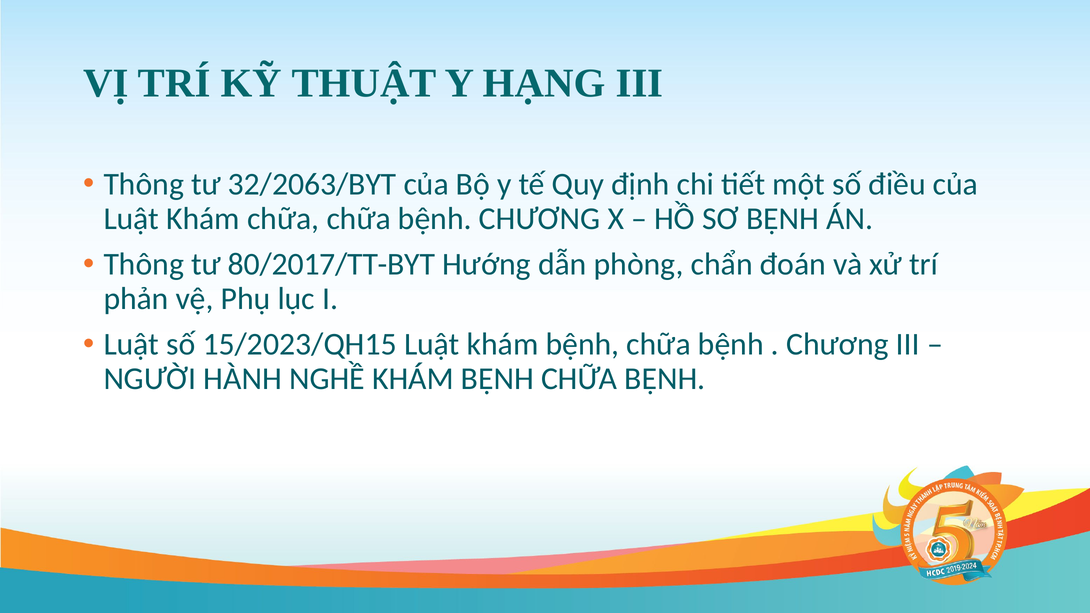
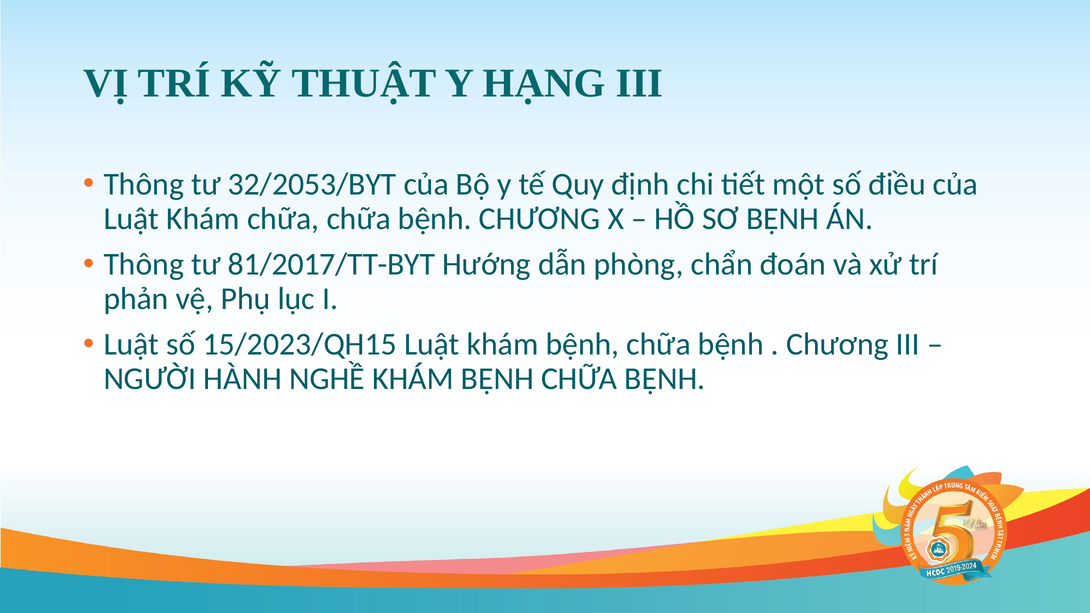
32/2063/BYT: 32/2063/BYT -> 32/2053/BYT (312, 184)
80/2017/TT-BYT: 80/2017/TT-BYT -> 81/2017/TT-BYT (332, 264)
